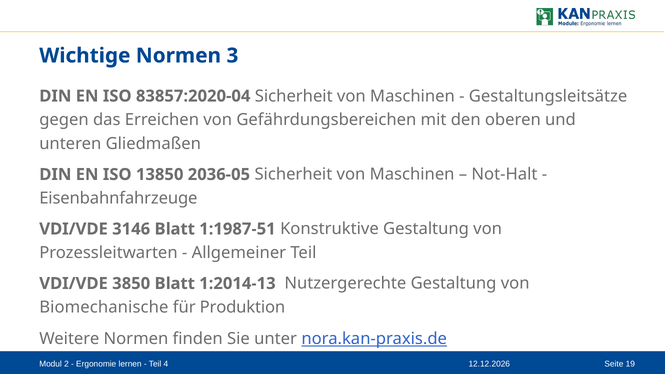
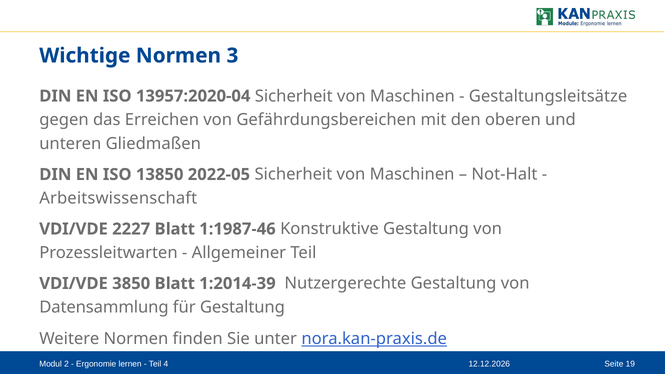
83857:2020-04: 83857:2020-04 -> 13957:2020-04 (193, 96)
2036-05: 2036-05 -> 2022-05 (219, 175)
Eisenbahnfahrzeuge: Eisenbahnfahrzeuge -> Arbeitswissenschaft (118, 198)
3146: 3146 -> 2227 (131, 229)
1:1987-51: 1:1987-51 -> 1:1987-46 (237, 229)
1:2014-13: 1:2014-13 -> 1:2014-39 (237, 284)
Biomechanische: Biomechanische -> Datensammlung (104, 307)
für Produktion: Produktion -> Gestaltung (242, 307)
